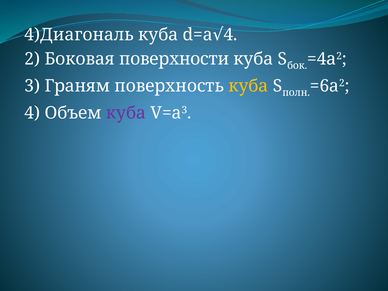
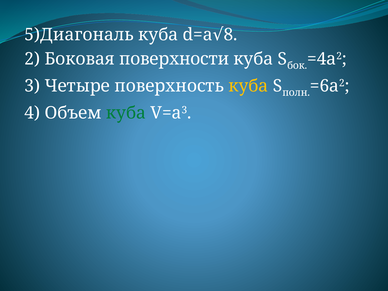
4)Диагональ: 4)Диагональ -> 5)Диагональ (79, 35)
4: 4 -> 8 (231, 35)
Граням: Граням -> Четыре (77, 86)
куба colour: purple -> green (126, 113)
